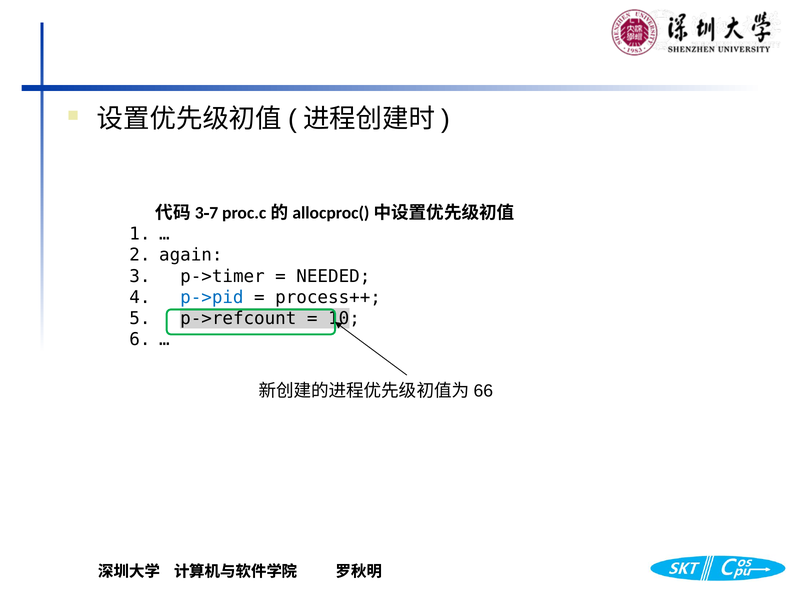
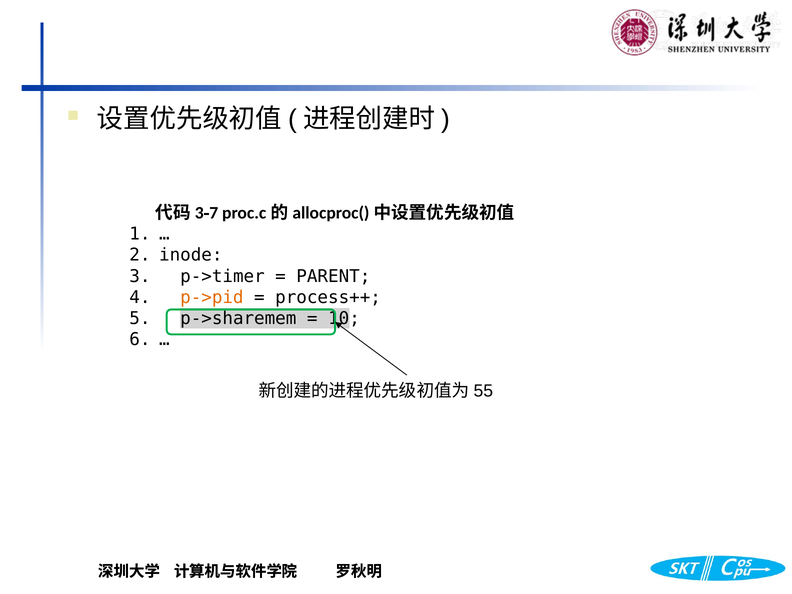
again: again -> inode (191, 255)
NEEDED: NEEDED -> PARENT (333, 276)
p->pid colour: blue -> orange (212, 297)
p->refcount: p->refcount -> p->sharemem (238, 318)
66: 66 -> 55 (483, 391)
